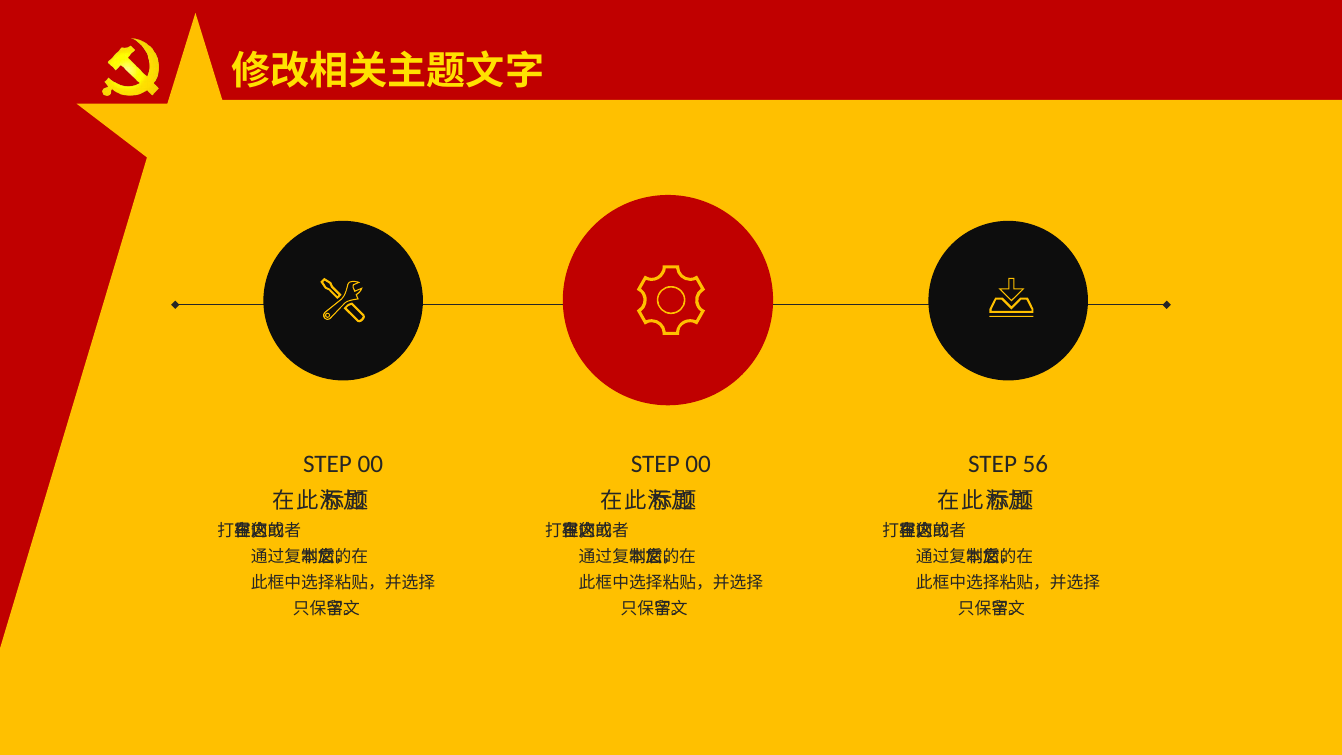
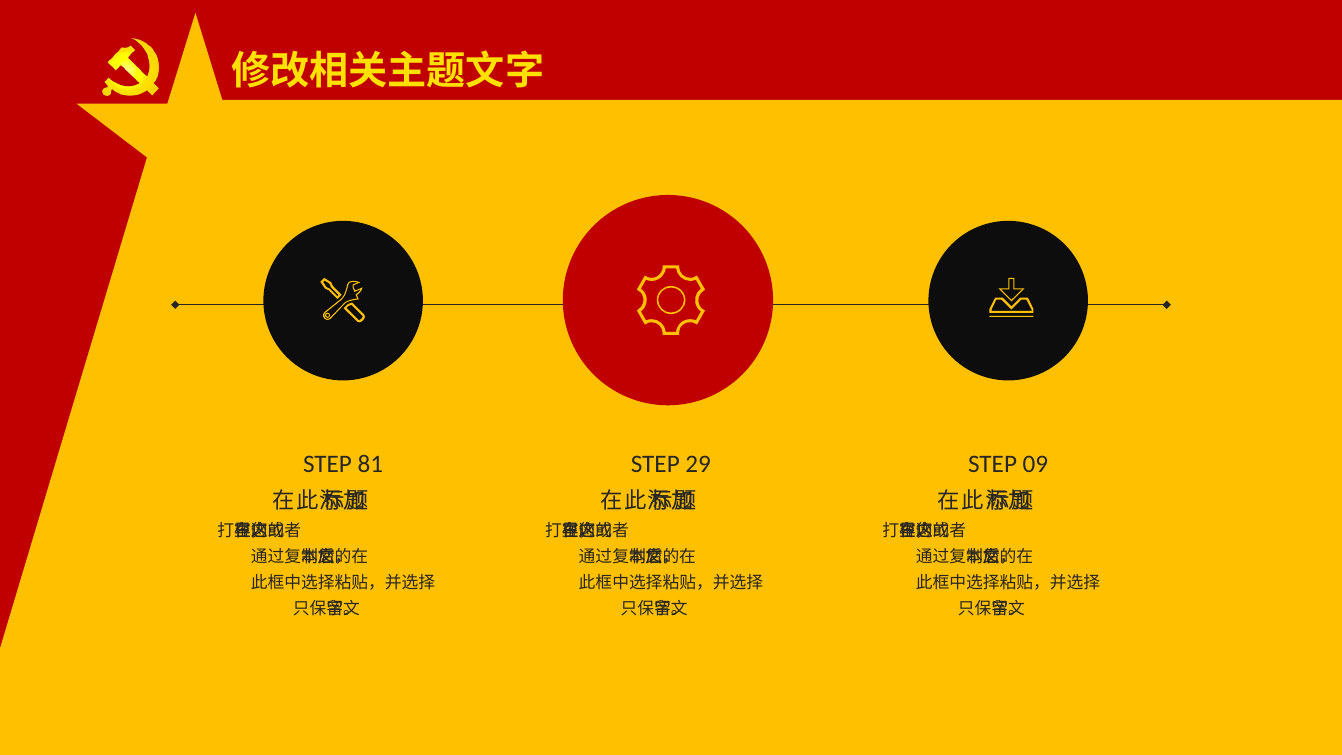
00: 00 -> 81 (370, 465)
00: 00 -> 29 (698, 465)
56: 56 -> 09 (1035, 465)
